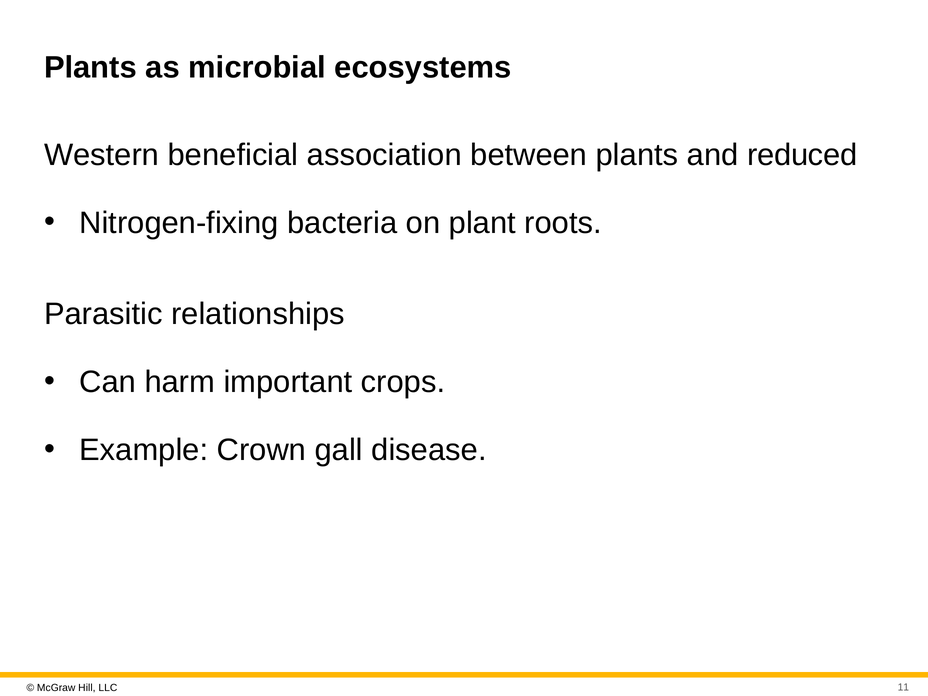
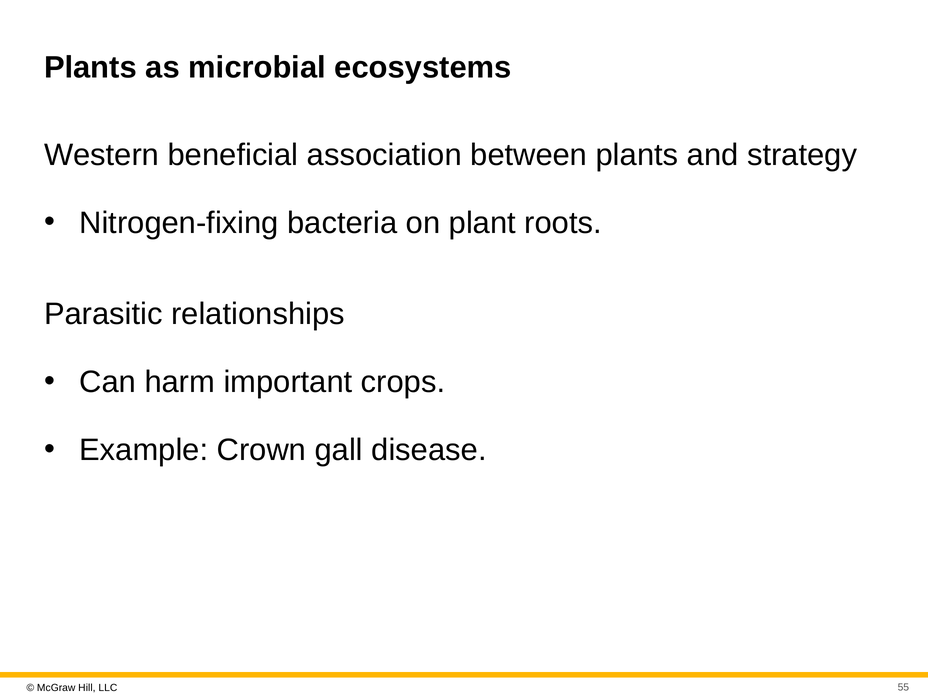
reduced: reduced -> strategy (802, 155)
11: 11 -> 55 (903, 687)
